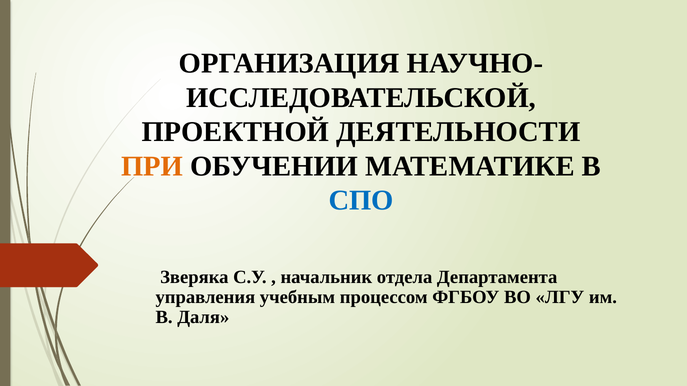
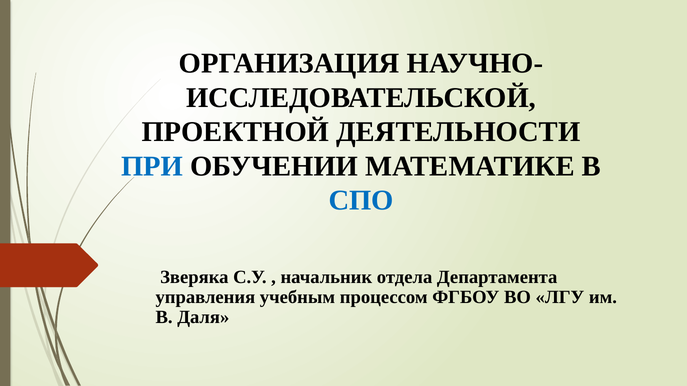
ПРИ colour: orange -> blue (152, 166)
